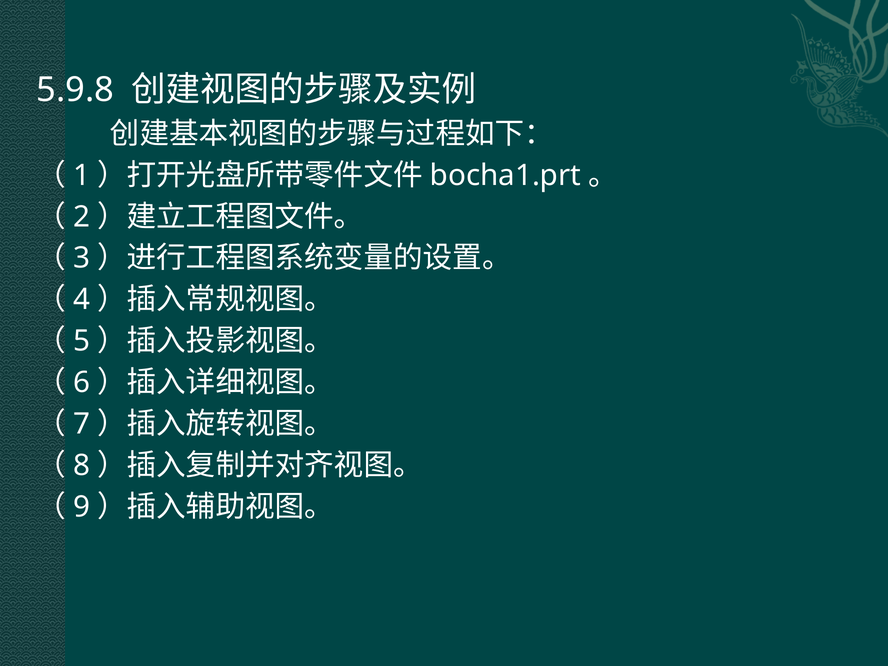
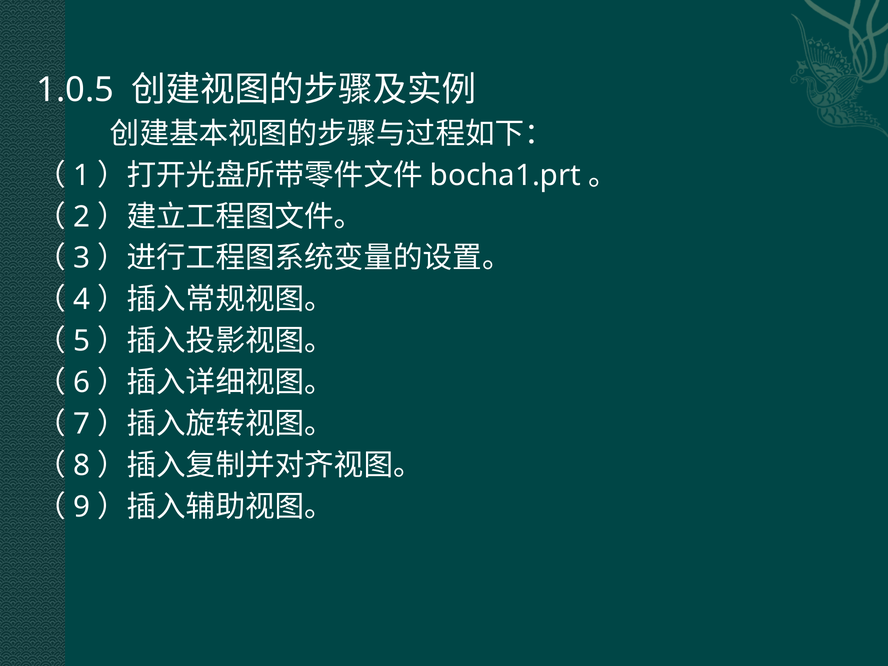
5.9.8: 5.9.8 -> 1.0.5 (75, 90)
